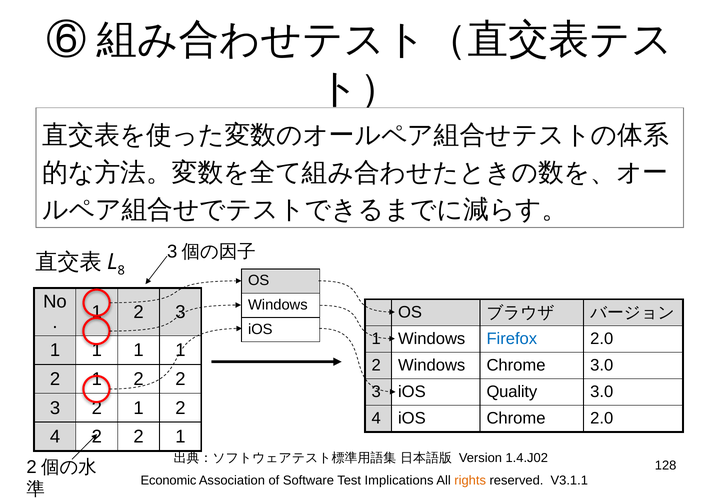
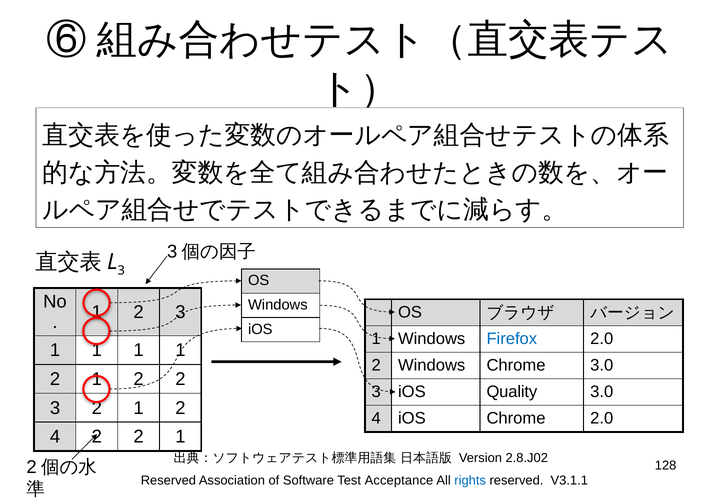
8: 8 -> 3 (121, 271)
1.4.J02: 1.4.J02 -> 2.8.J02 (527, 458)
Economic: Economic -> Reserved (168, 480)
Implications: Implications -> Acceptance (399, 480)
rights colour: orange -> blue (470, 480)
